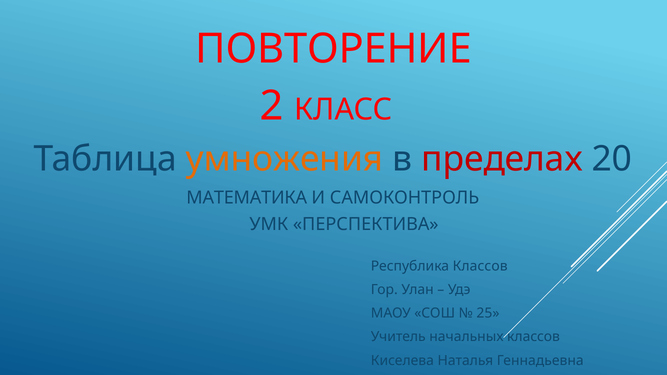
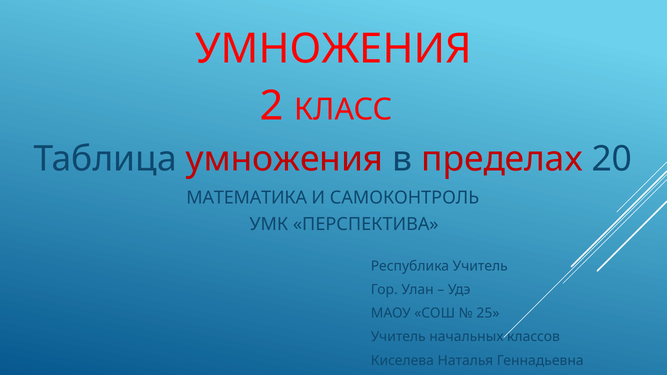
ПОВТОРЕНИЕ: ПОВТОРЕНИЕ -> УМНОЖЕНИЯ (333, 49)
умножения colour: orange -> red (285, 159)
Республика Классов: Классов -> Учитель (480, 266)
